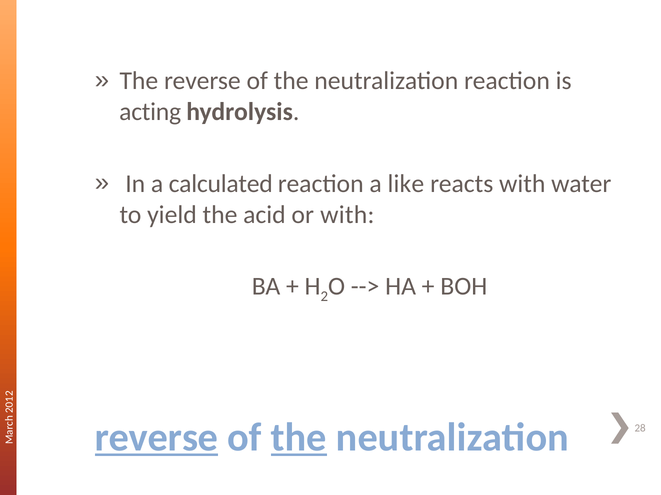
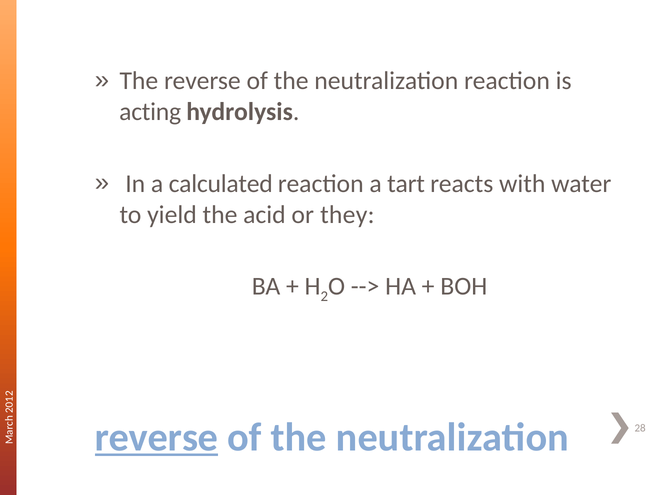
like: like -> tart (406, 184)
or with: with -> they (347, 215)
the underline: present -> none (299, 438)
